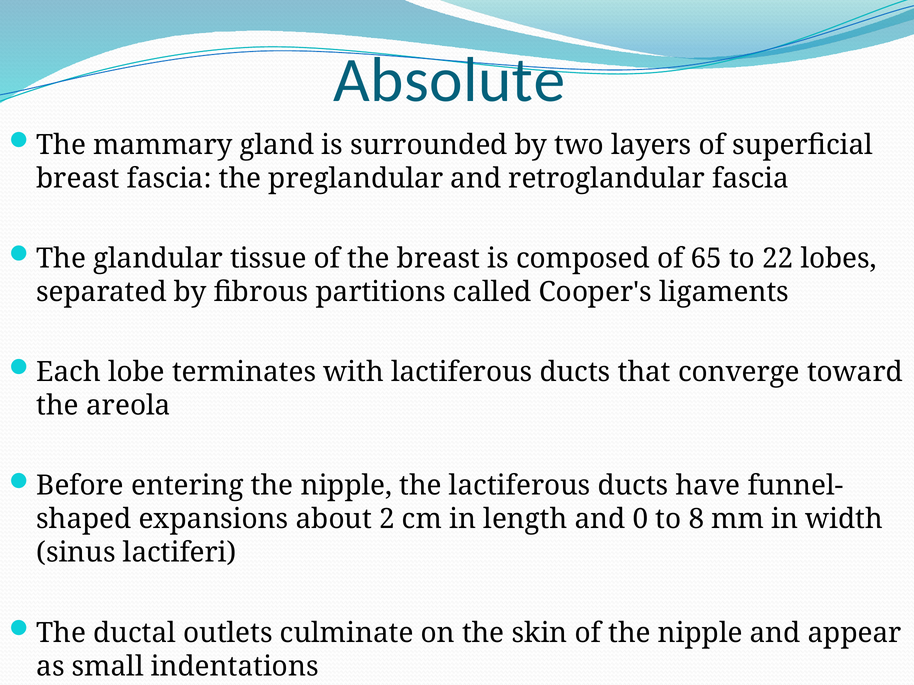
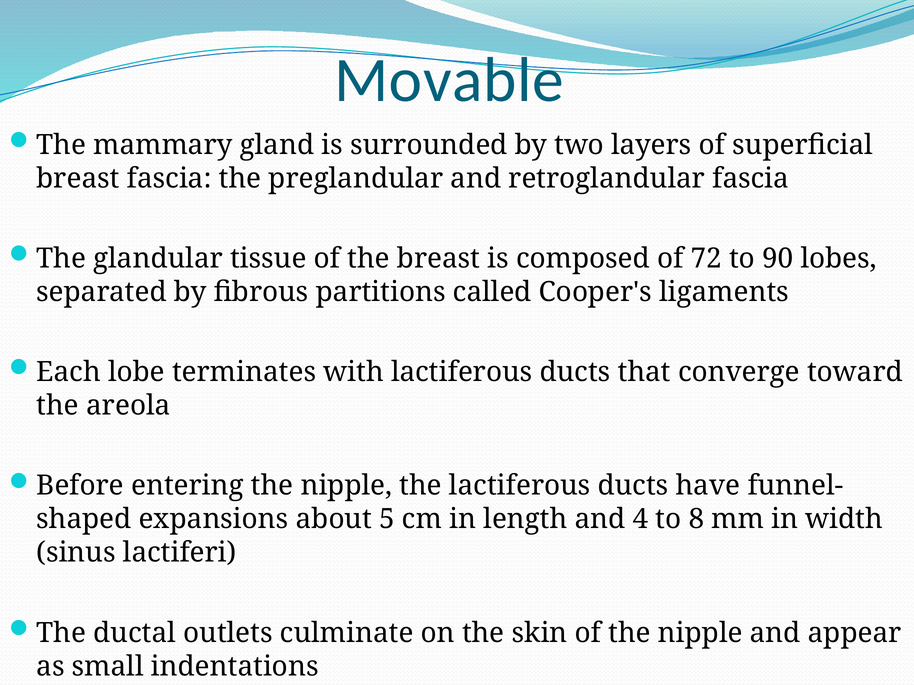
Absolute: Absolute -> Movable (449, 81)
65: 65 -> 72 (706, 259)
22: 22 -> 90 (778, 259)
2: 2 -> 5 (387, 520)
0: 0 -> 4 (641, 520)
